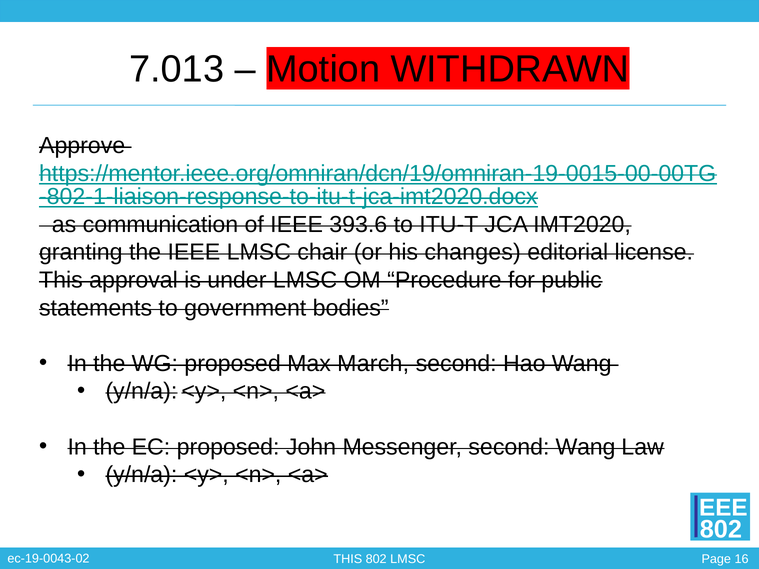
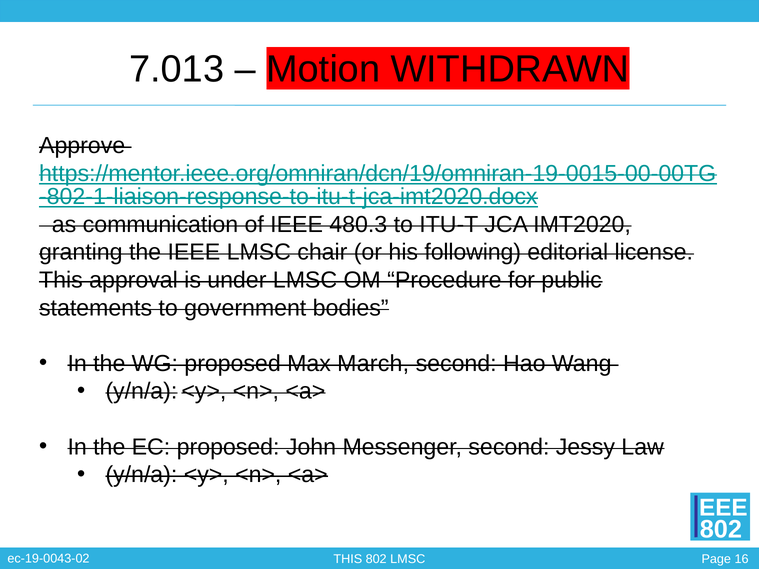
393.6: 393.6 -> 480.3 (358, 225)
changes: changes -> following (473, 252)
second Wang: Wang -> Jessy (585, 447)
